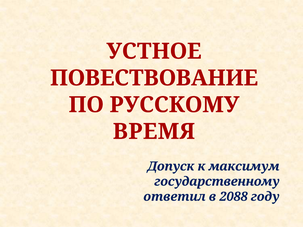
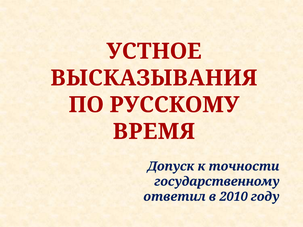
ПОВЕСТВОВАНИЕ: ПОВЕСТВОВАНИЕ -> ВЫСКАЗЫВАНИЯ (154, 78)
максимум: максимум -> точности (244, 167)
2088: 2088 -> 2010 (234, 197)
